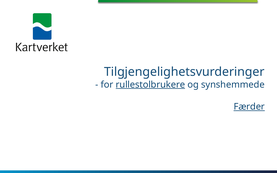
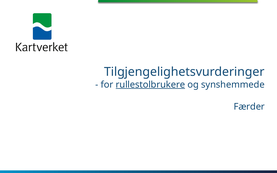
Færder underline: present -> none (249, 107)
